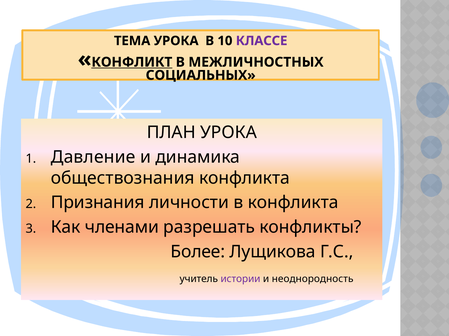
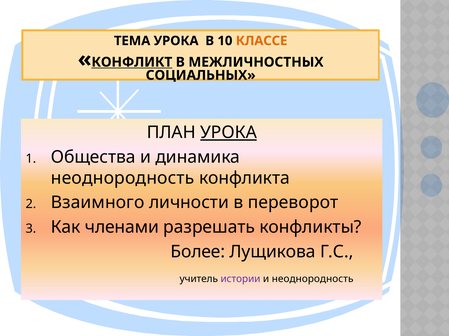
КЛАССЕ colour: purple -> orange (262, 41)
УРОКА underline: none -> present (228, 133)
Давление: Давление -> Общества (93, 157)
обществознания: обществознания -> неоднородность (123, 178)
Признания: Признания -> Взаимного (98, 203)
в конфликта: конфликта -> переворот (293, 203)
